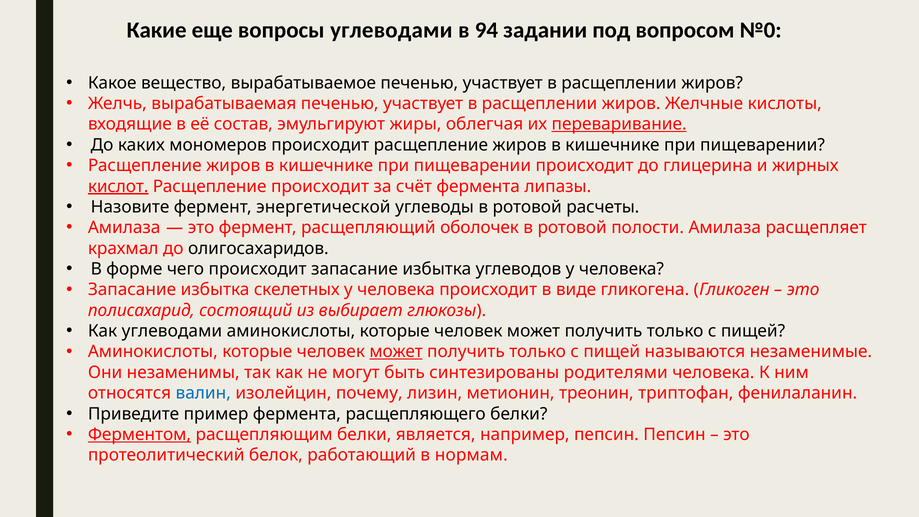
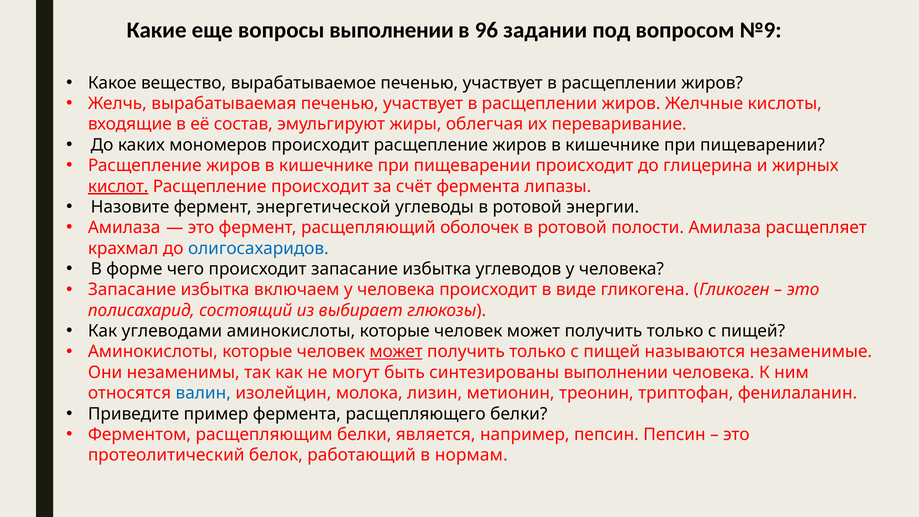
вопросы углеводами: углеводами -> выполнении (392, 30)
94: 94 -> 96 (486, 30)
№0: №0 -> №9 (761, 30)
переваривание underline: present -> none (619, 124)
расчеты: расчеты -> энергии (603, 207)
олигосахаридов colour: black -> blue (258, 248)
скелетных: скелетных -> включаем (297, 290)
синтезированы родителями: родителями -> выполнении (616, 372)
почему: почему -> молока (369, 393)
Ферментом underline: present -> none (139, 434)
